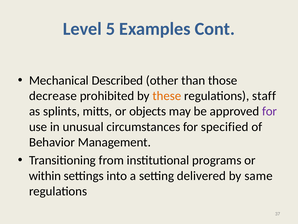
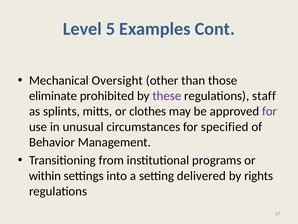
Described: Described -> Oversight (117, 80)
decrease: decrease -> eliminate (53, 96)
these colour: orange -> purple (167, 96)
objects: objects -> clothes (148, 111)
same: same -> rights (259, 175)
